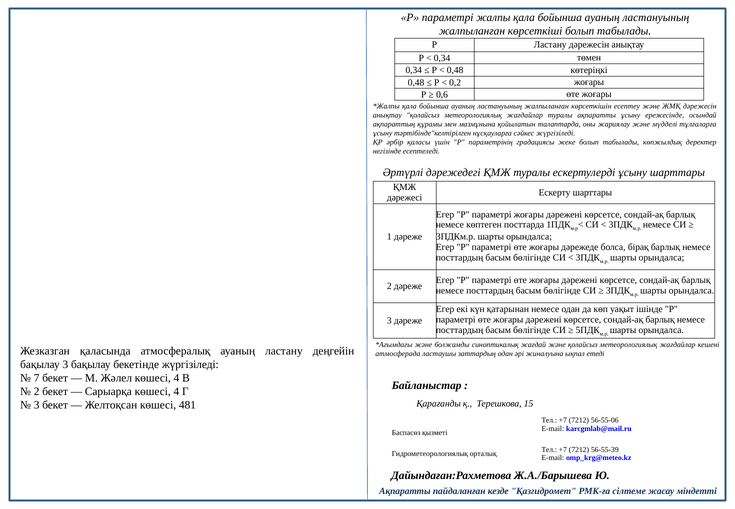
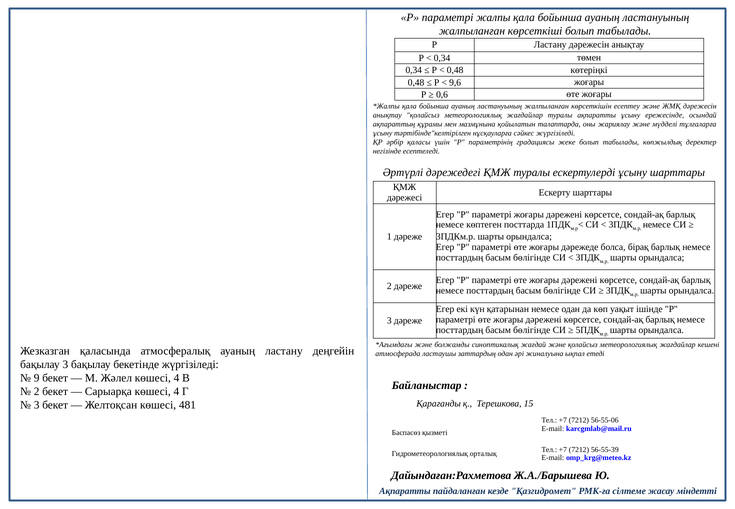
0,2: 0,2 -> 9,6 (455, 82)
7: 7 -> 9 (37, 378)
